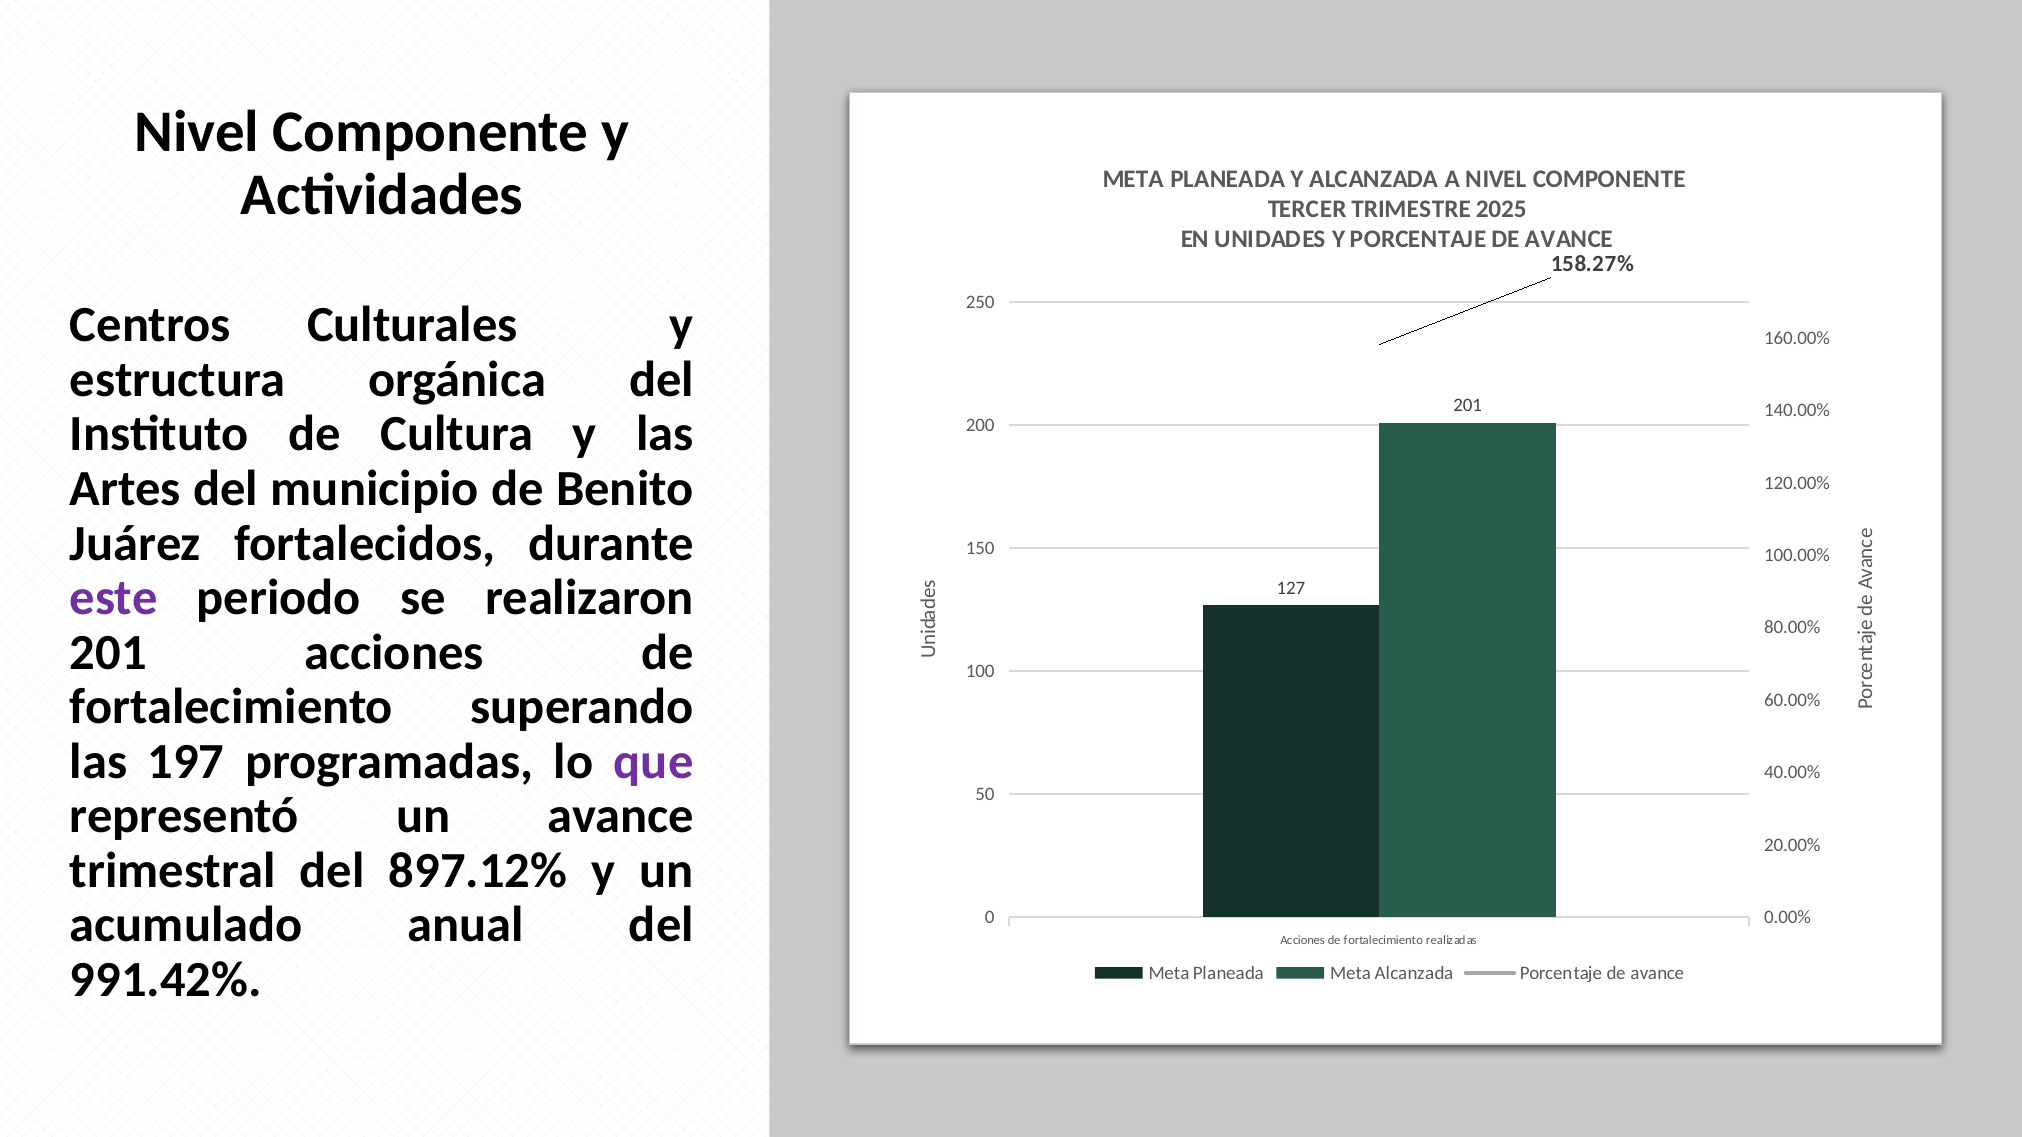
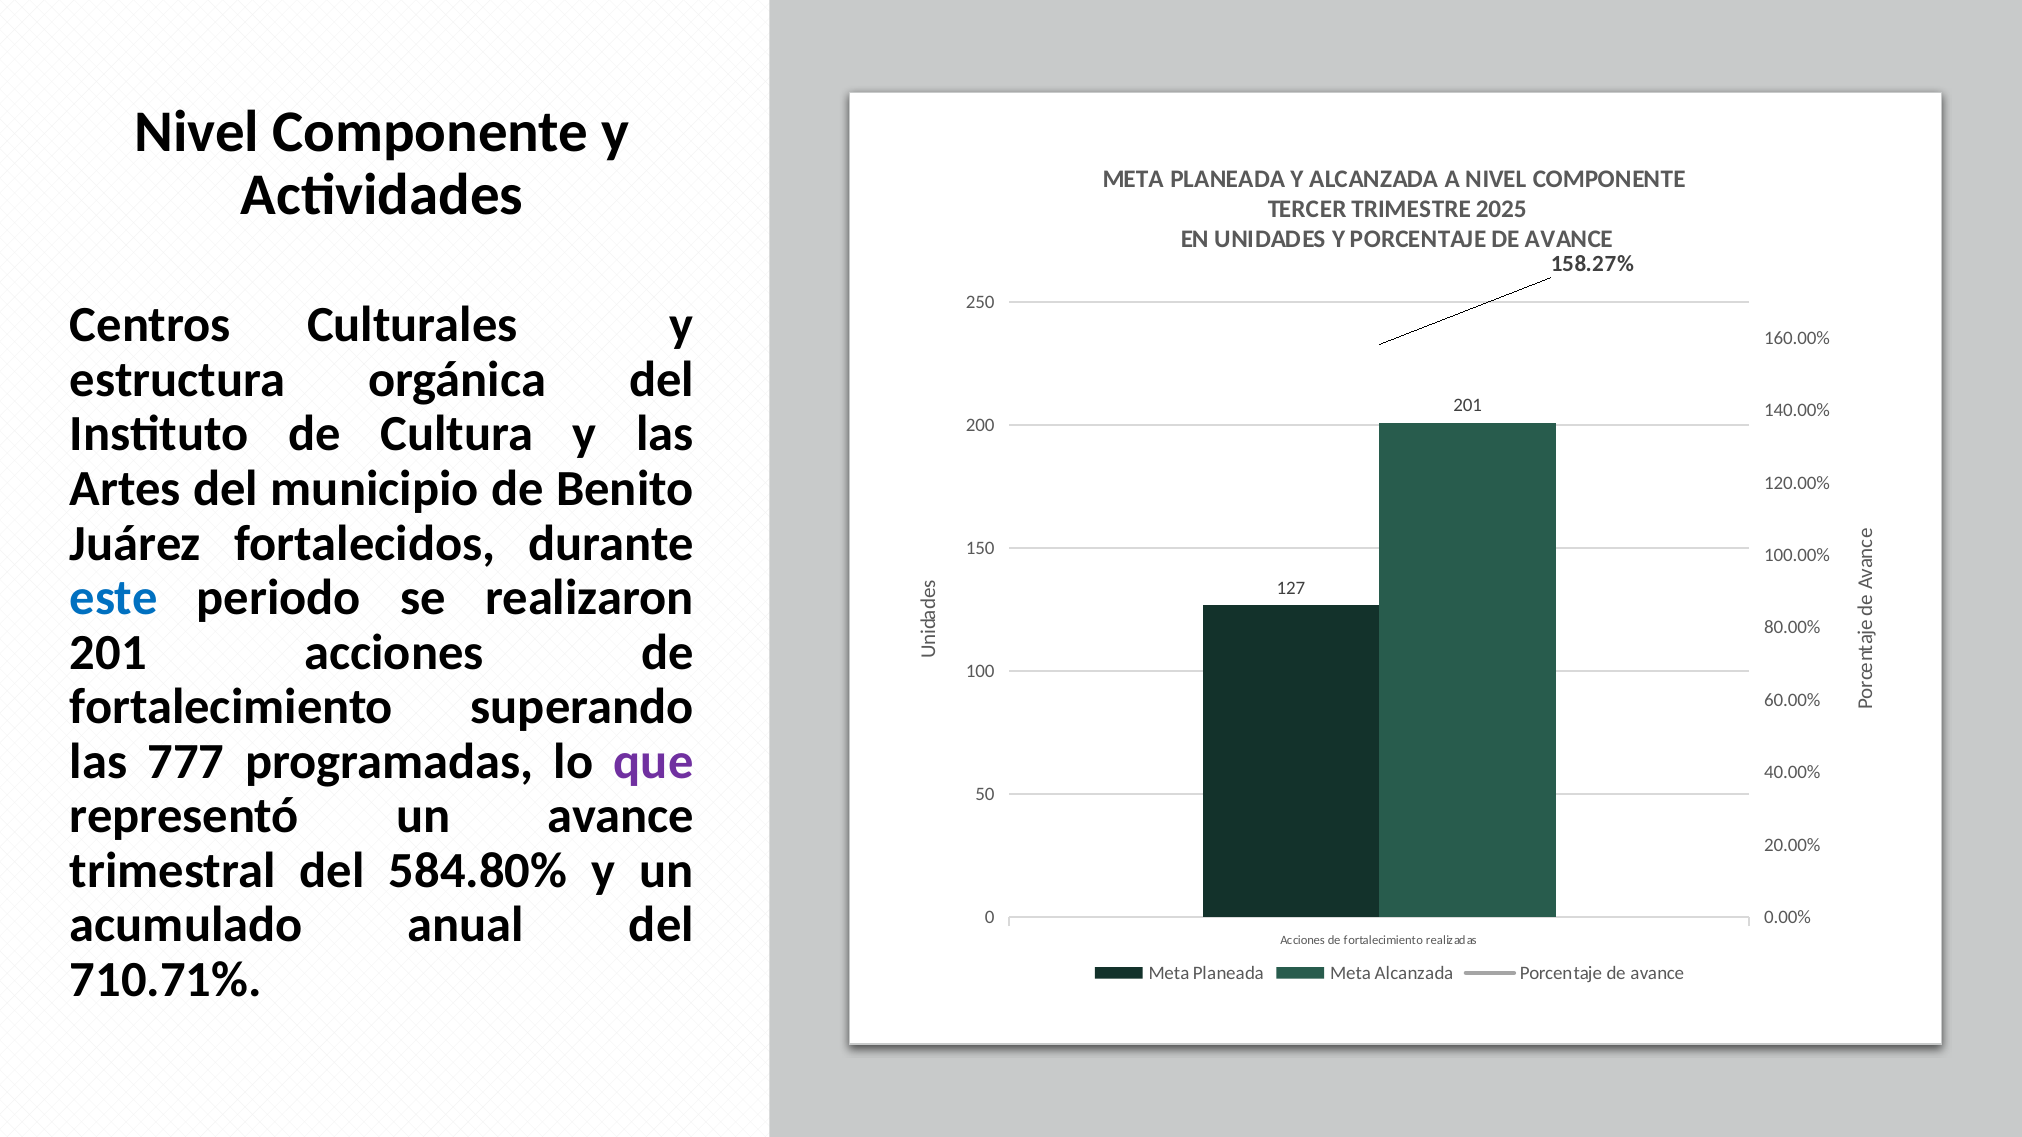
este colour: purple -> blue (114, 598)
197: 197 -> 777 (186, 762)
897.12%: 897.12% -> 584.80% (478, 871)
991.42%: 991.42% -> 710.71% (166, 980)
